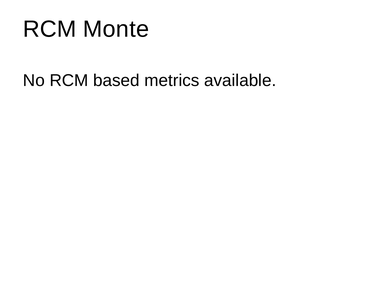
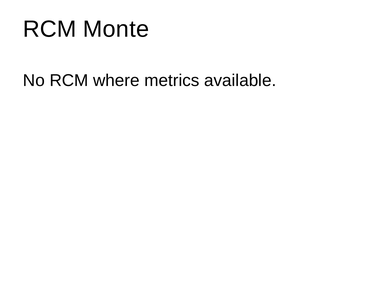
based: based -> where (116, 81)
